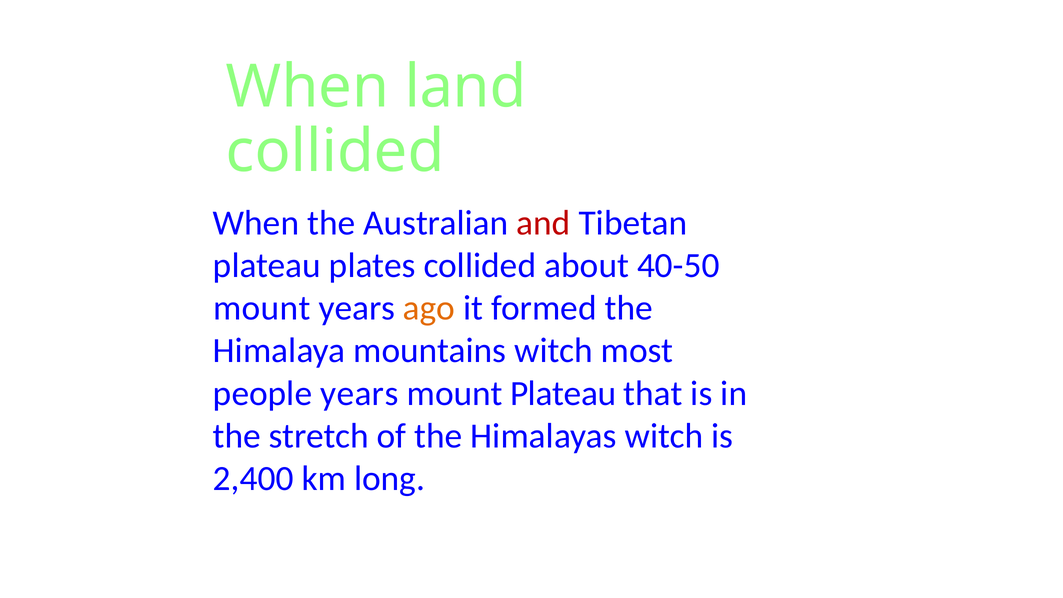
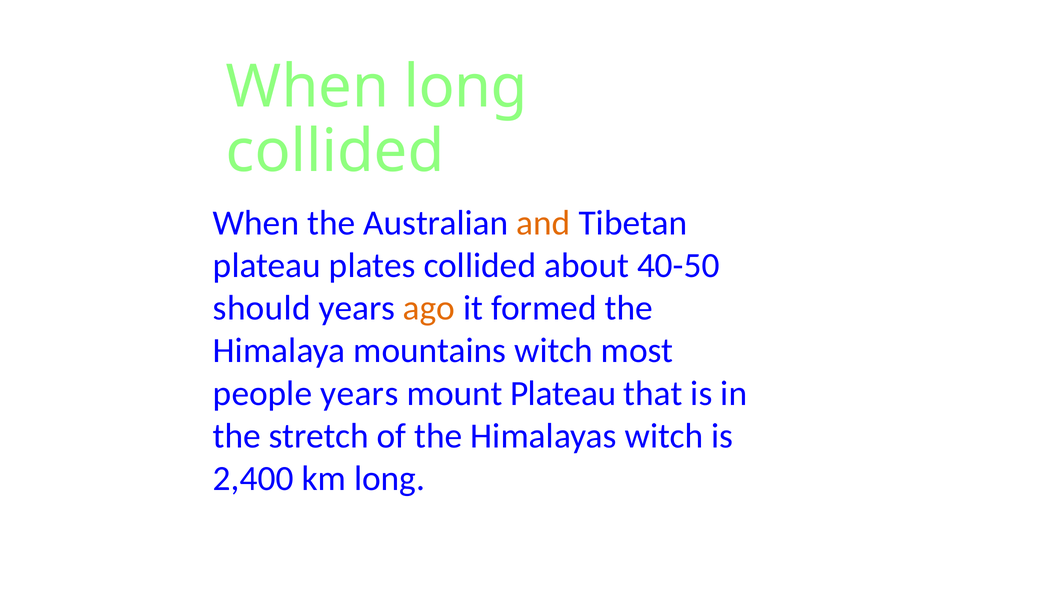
When land: land -> long (466, 87)
and colour: red -> orange (544, 223)
mount: mount -> should (262, 308)
